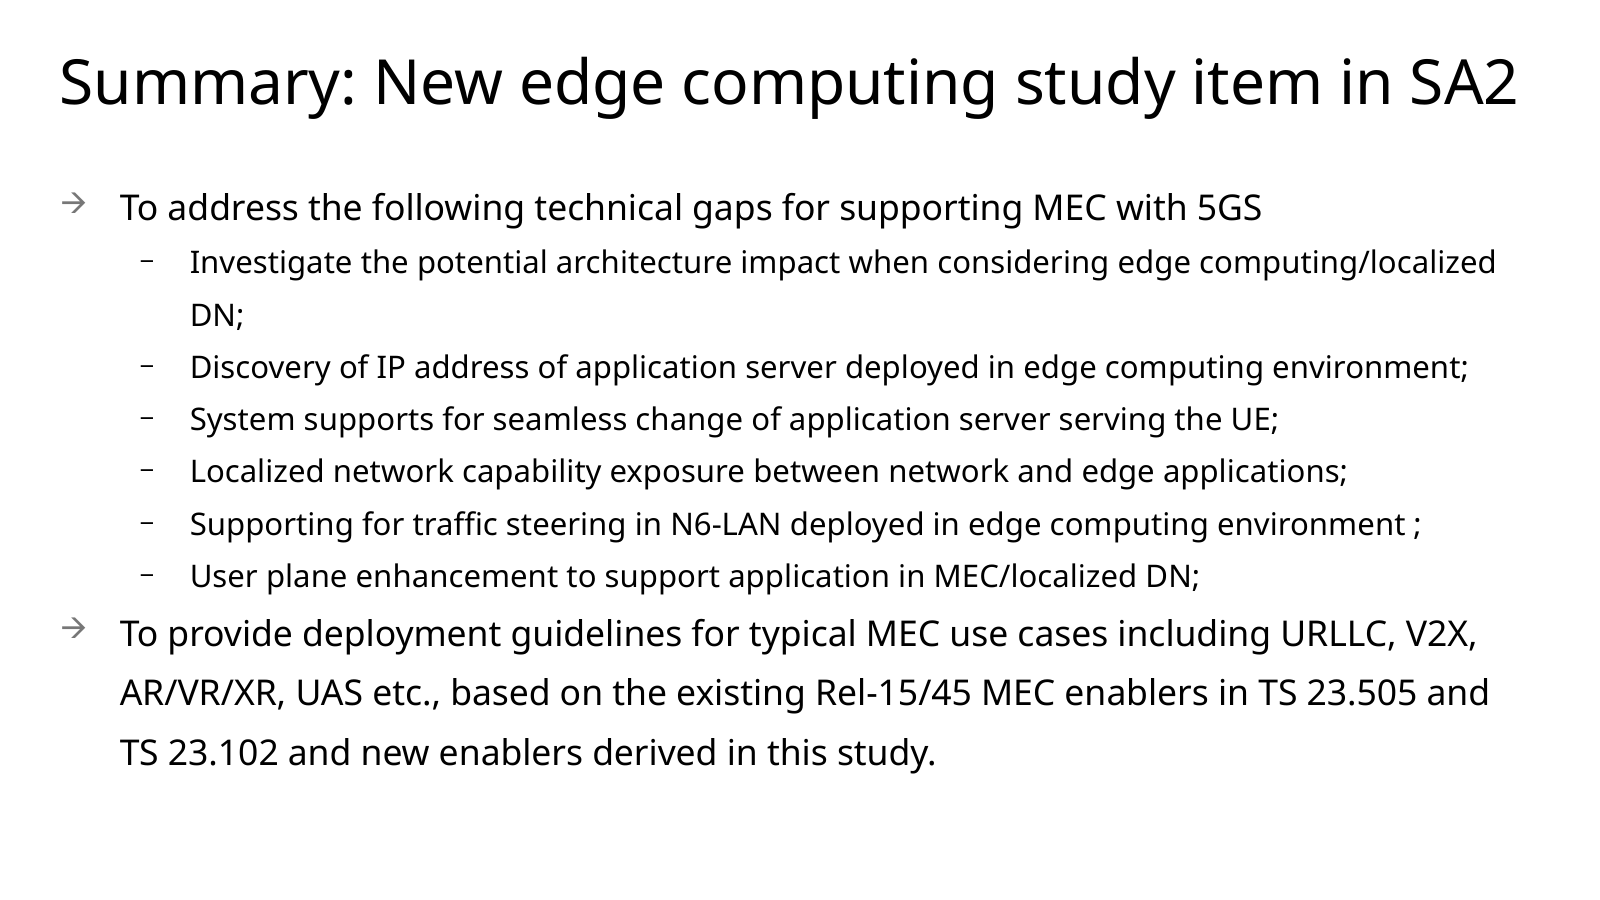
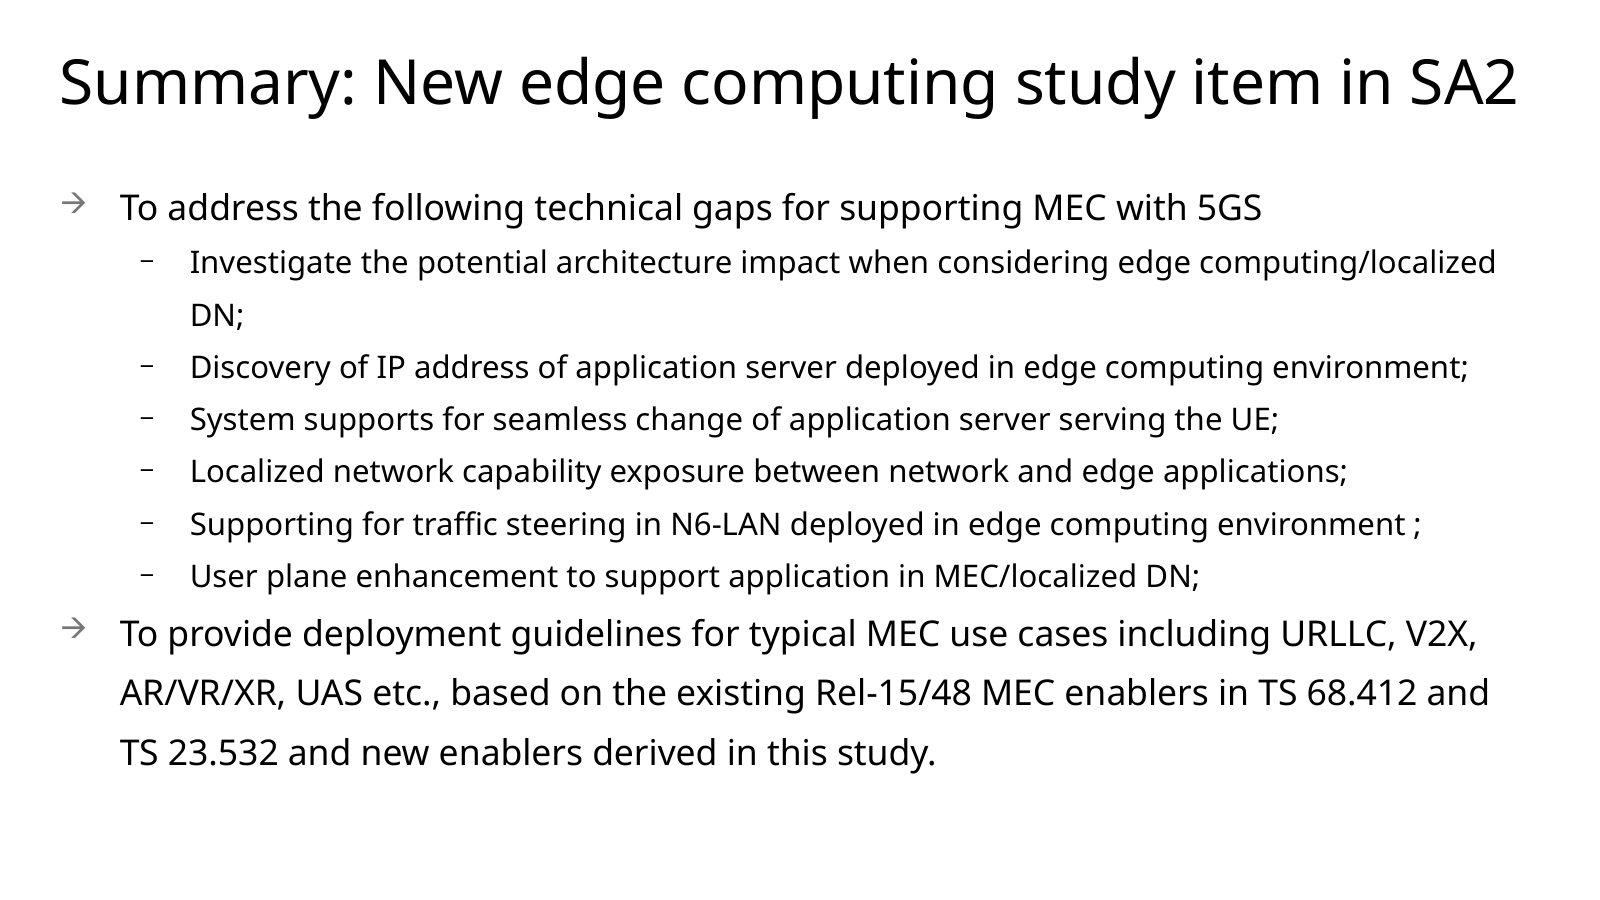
Rel-15/45: Rel-15/45 -> Rel-15/48 (894, 694)
23.505: 23.505 -> 68.412 (1362, 694)
23.102: 23.102 -> 23.532 (223, 754)
